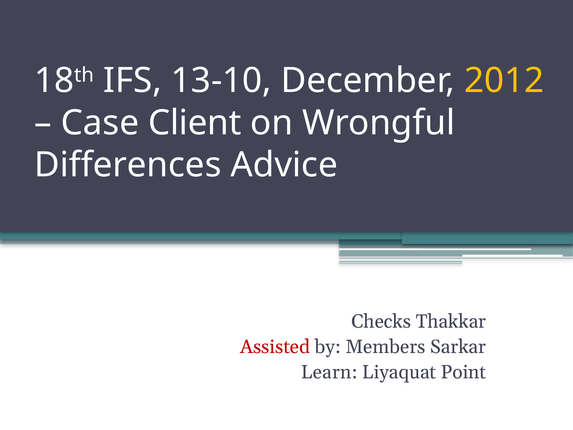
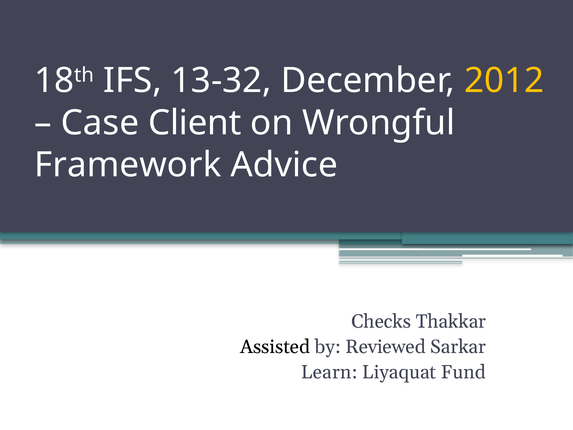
13-10: 13-10 -> 13-32 (221, 81)
Differences: Differences -> Framework (128, 165)
Assisted colour: red -> black (275, 347)
Members: Members -> Reviewed (386, 347)
Point: Point -> Fund (463, 372)
